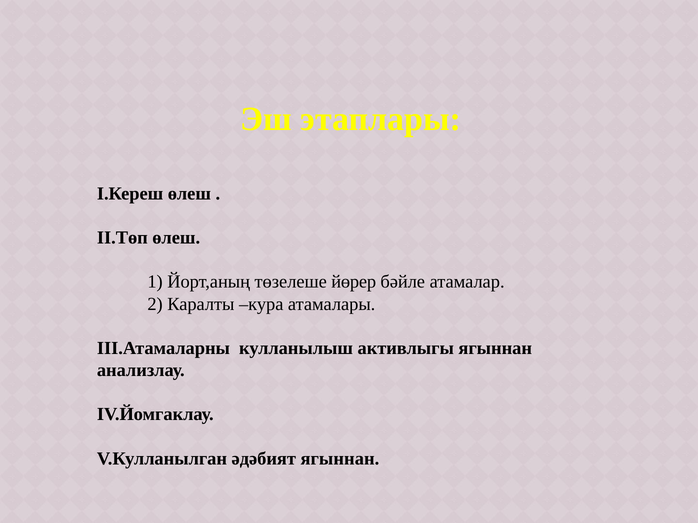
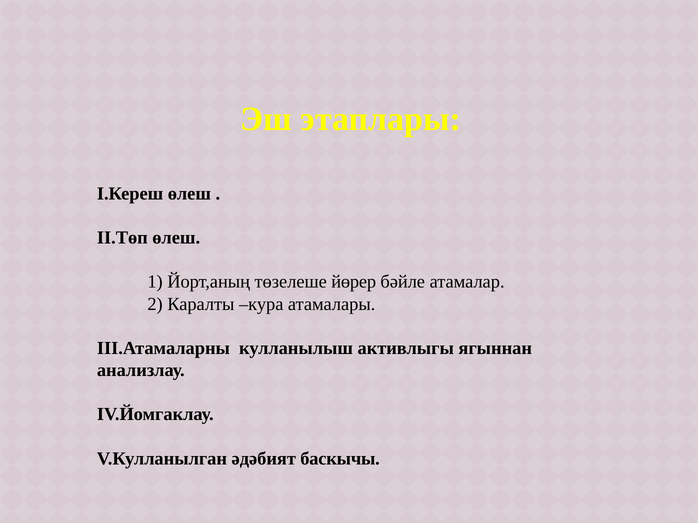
әдәбият ягыннан: ягыннан -> баскычы (340, 459)
